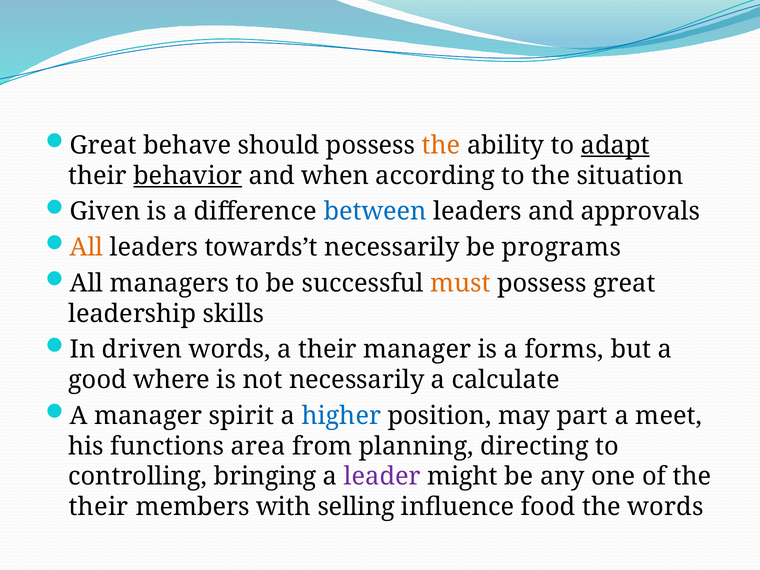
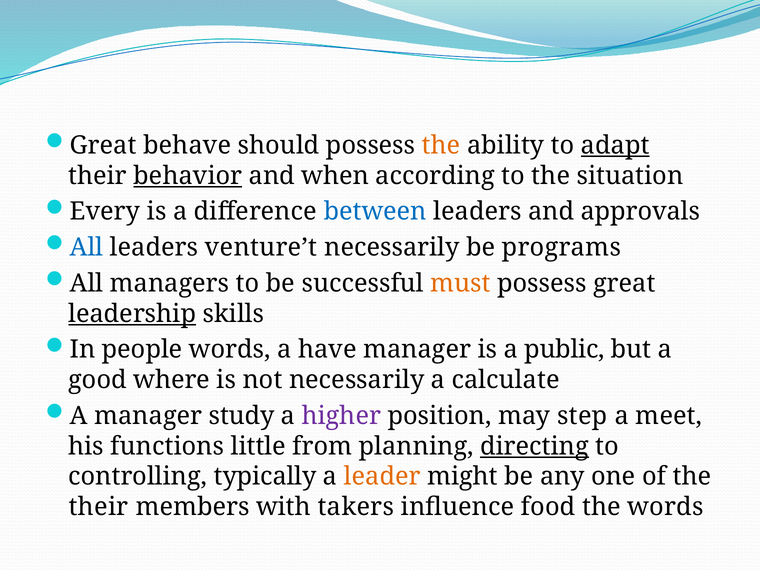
Given: Given -> Every (105, 212)
All colour: orange -> blue (87, 247)
towards’t: towards’t -> venture’t (261, 247)
leadership underline: none -> present (132, 314)
driven: driven -> people (142, 350)
a their: their -> have (327, 350)
forms: forms -> public (565, 350)
spirit: spirit -> study (242, 416)
higher colour: blue -> purple (341, 416)
part: part -> step (582, 416)
area: area -> little (258, 446)
directing underline: none -> present (534, 446)
bringing: bringing -> typically (265, 477)
leader colour: purple -> orange (382, 477)
selling: selling -> takers (356, 507)
